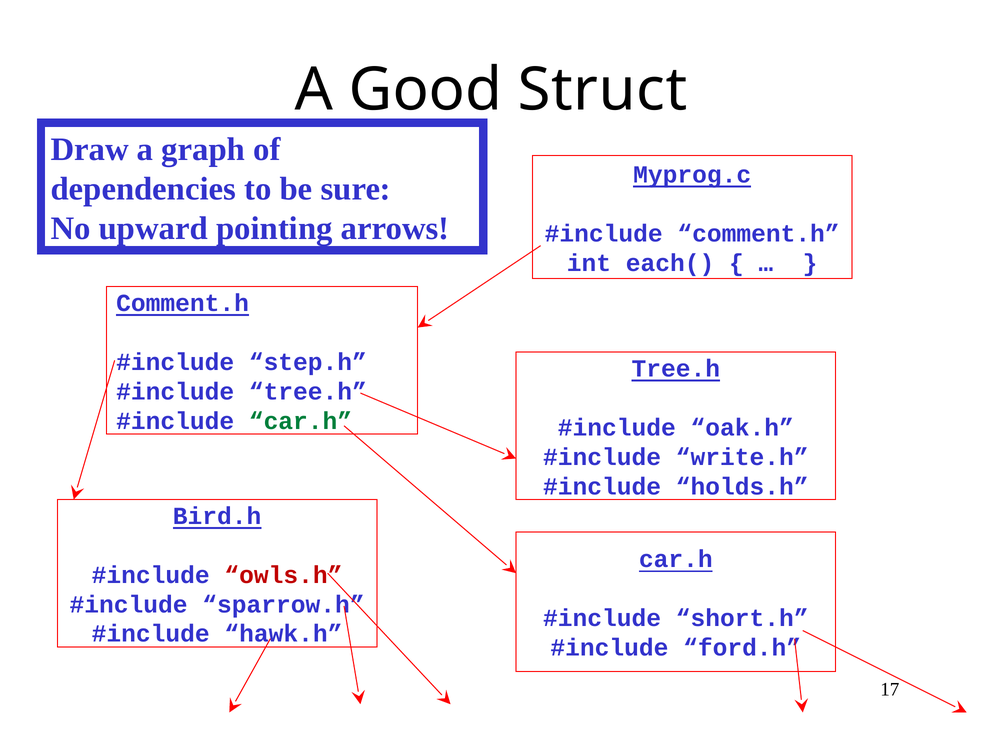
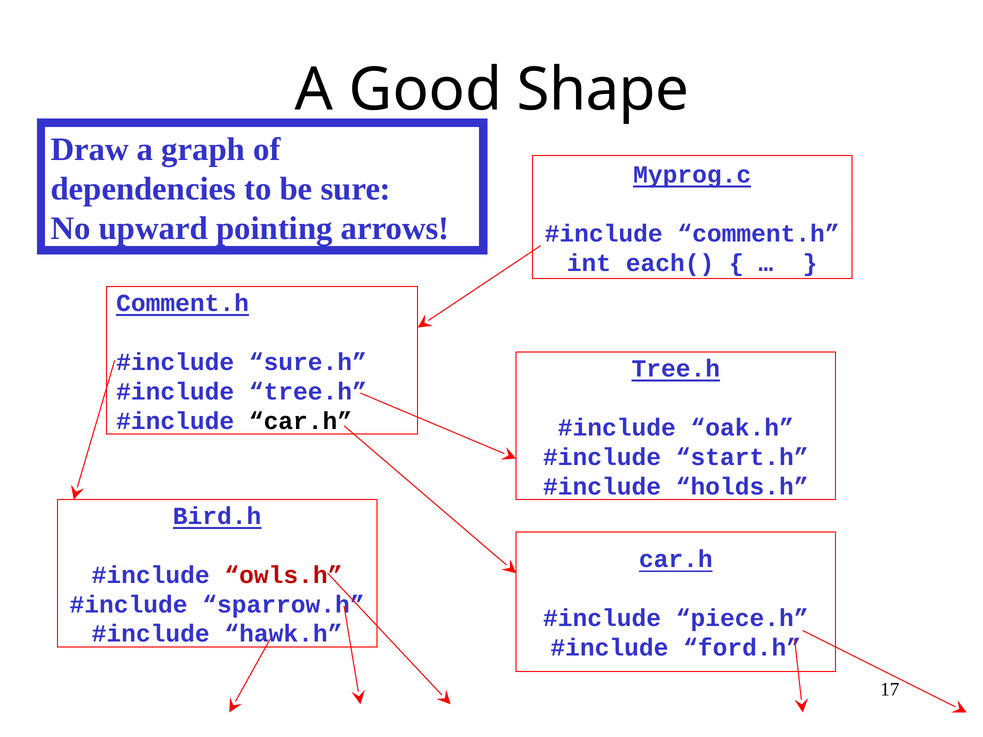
Struct: Struct -> Shape (603, 90)
step.h: step.h -> sure.h (308, 362)
car.h colour: green -> black (300, 421)
write.h: write.h -> start.h (742, 457)
short.h: short.h -> piece.h (742, 618)
